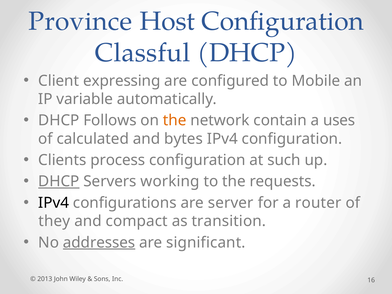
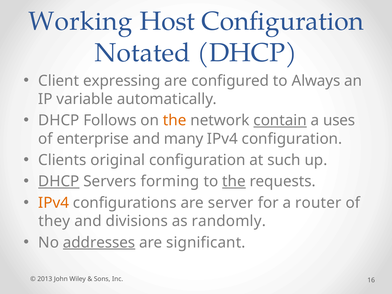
Province: Province -> Working (80, 21)
Classful: Classful -> Notated (143, 53)
Mobile: Mobile -> Always (316, 81)
contain underline: none -> present (280, 120)
calculated: calculated -> enterprise (93, 139)
bytes: bytes -> many (184, 139)
process: process -> original (118, 160)
working: working -> forming (170, 181)
the underline: none -> present (234, 181)
IPv4 colour: black -> orange (54, 203)
compact: compact -> divisions (137, 221)
transition: transition -> randomly (229, 221)
